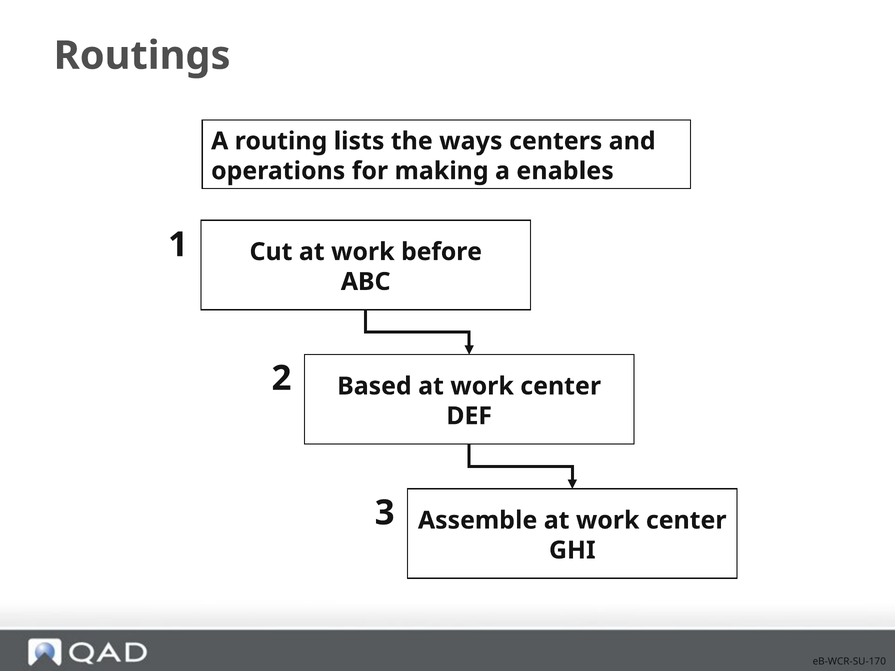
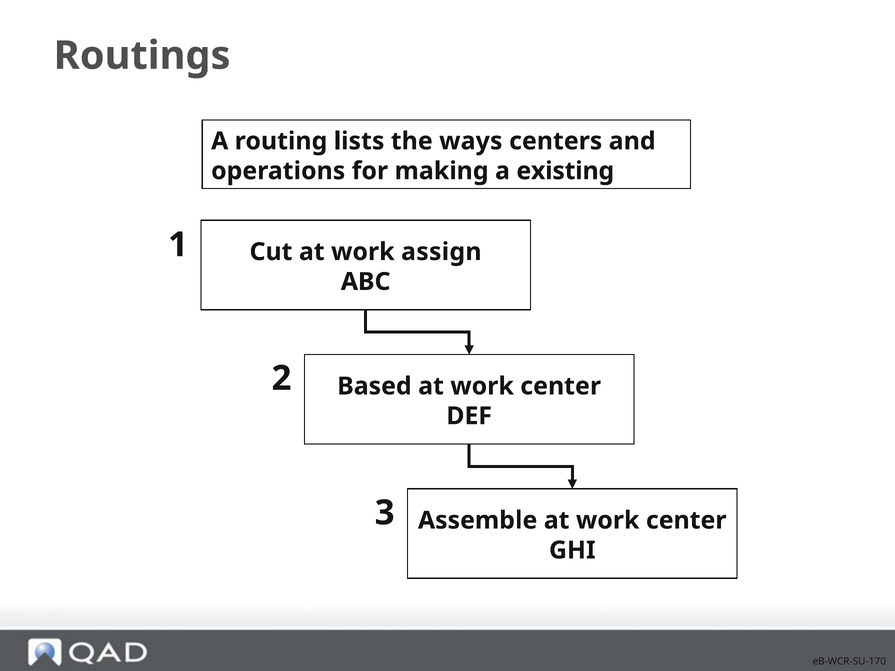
enables: enables -> existing (565, 171)
before: before -> assign (441, 252)
